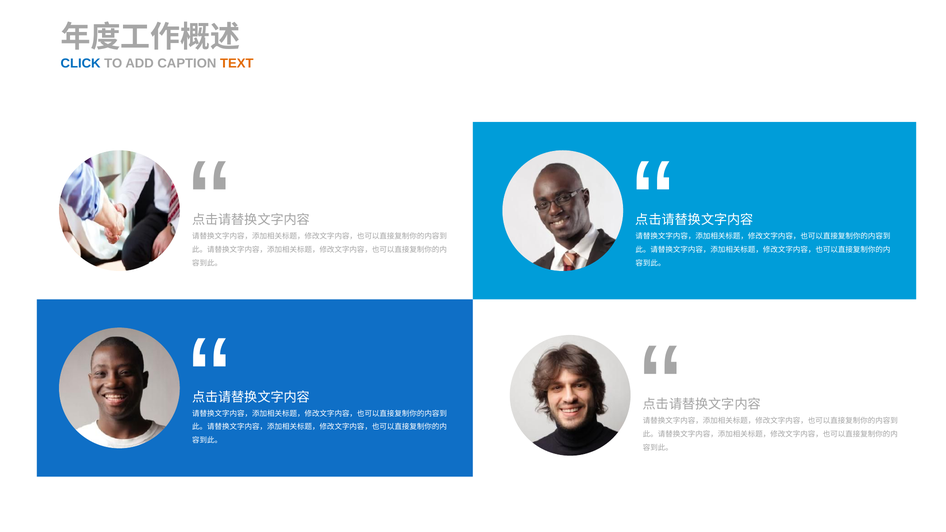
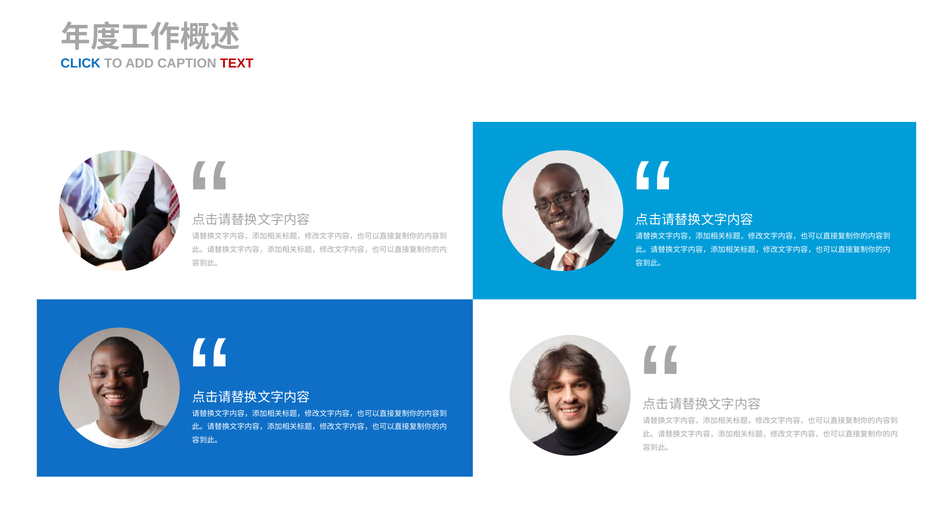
TEXT colour: orange -> red (237, 63)
